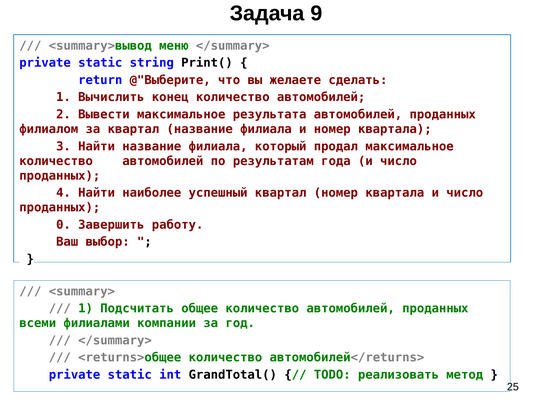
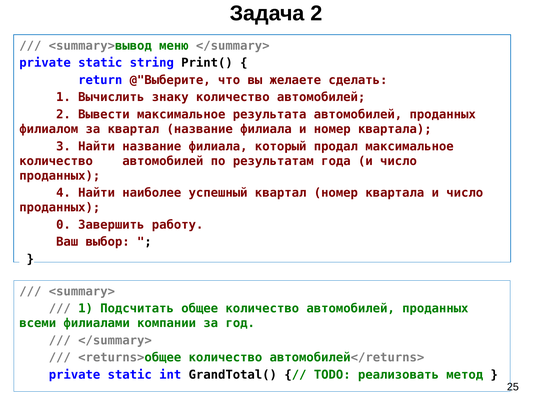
Задача 9: 9 -> 2 (316, 13)
конец: конец -> знаку (170, 97)
